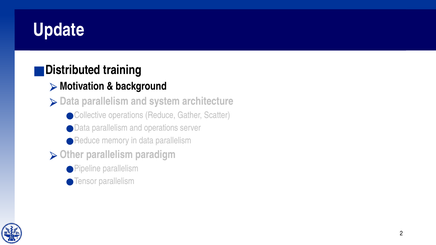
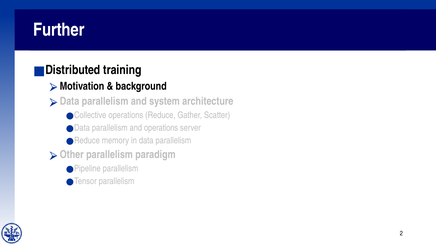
Update: Update -> Further (59, 30)
